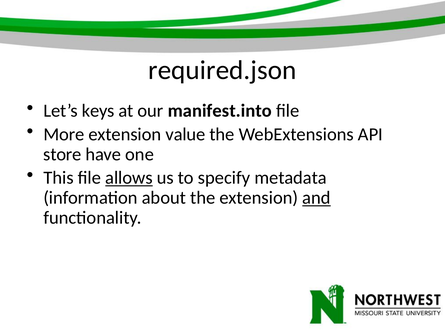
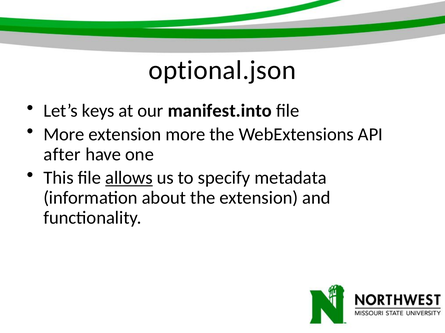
required.json: required.json -> optional.json (222, 70)
extension value: value -> more (185, 135)
store: store -> after (62, 155)
and underline: present -> none (316, 198)
